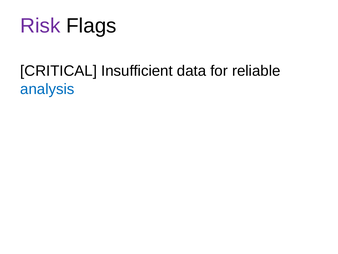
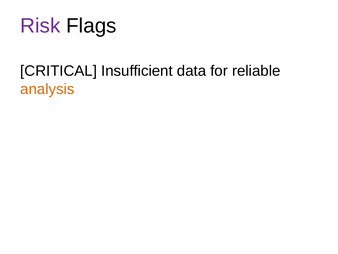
analysis colour: blue -> orange (47, 89)
